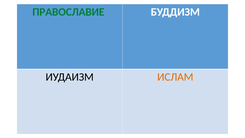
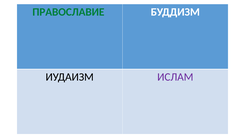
ИСЛАМ colour: orange -> purple (175, 77)
